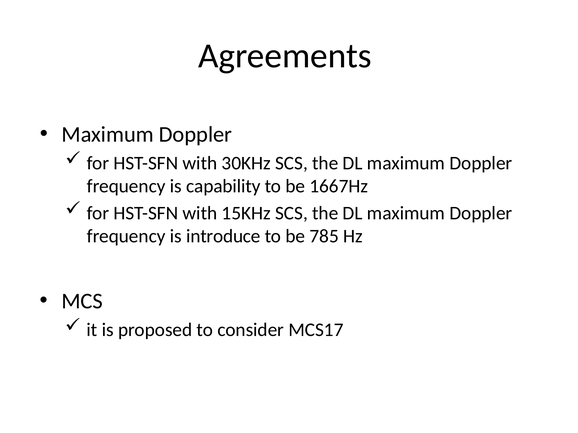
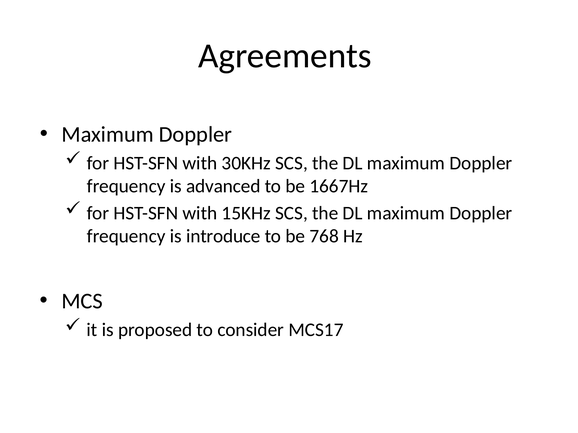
capability: capability -> advanced (223, 186)
785: 785 -> 768 (324, 236)
